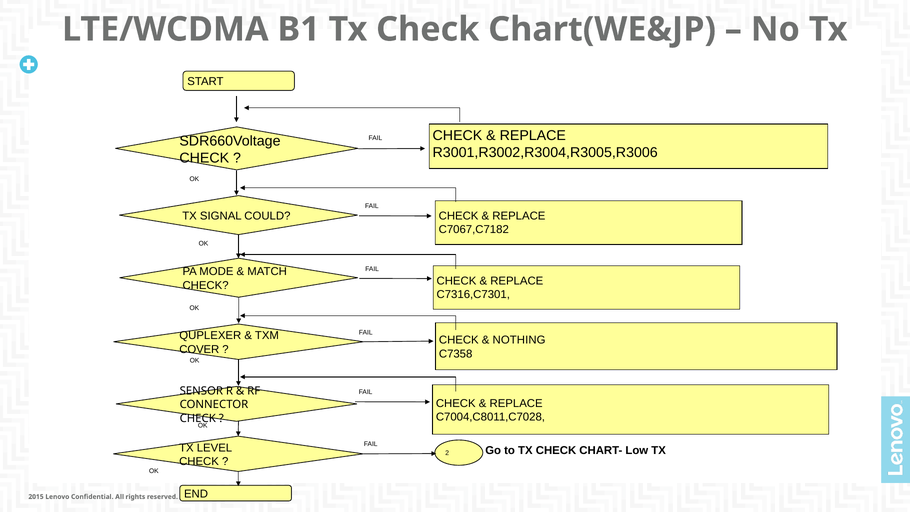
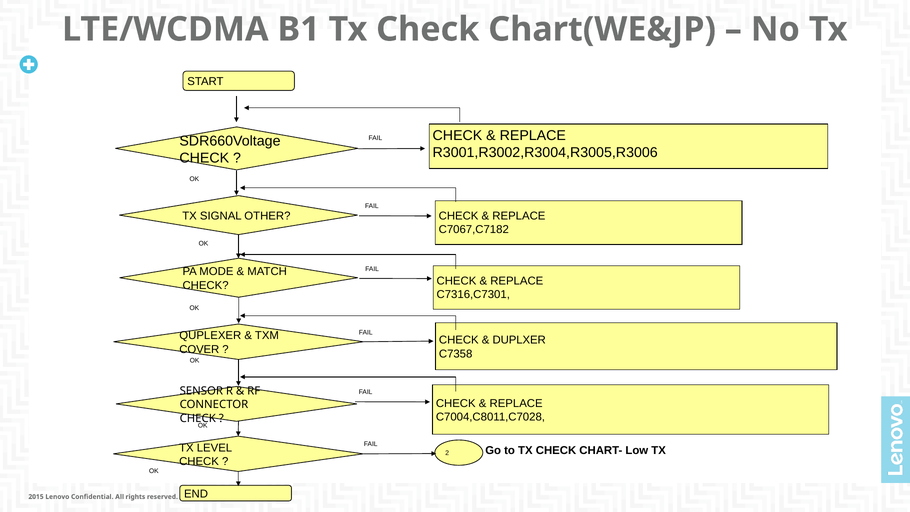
COULD: COULD -> OTHER (267, 216)
NOTHING: NOTHING -> DUPLXER (519, 340)
